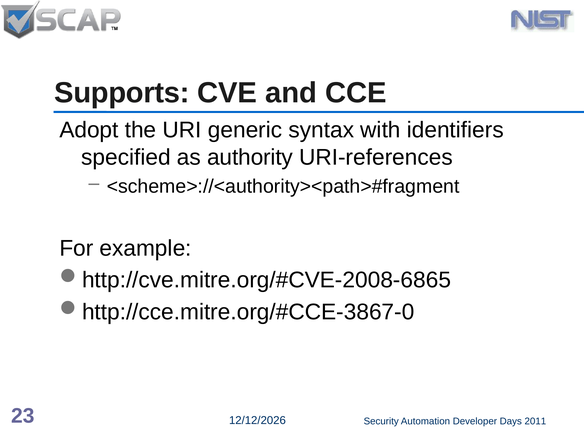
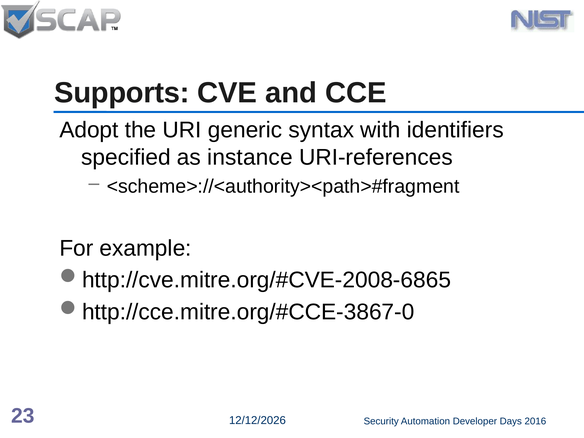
authority: authority -> instance (250, 157)
2011: 2011 -> 2016 (535, 421)
